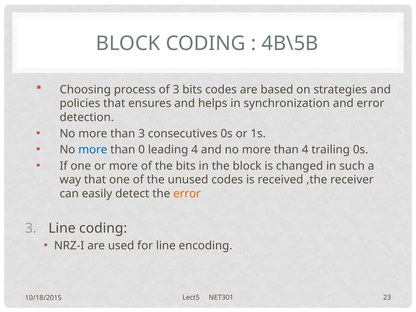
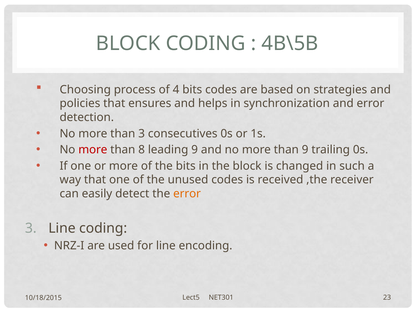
of 3: 3 -> 4 (176, 90)
more colour: blue -> red (93, 150)
0: 0 -> 8 (142, 150)
leading 4: 4 -> 9 (195, 150)
than 4: 4 -> 9 (305, 150)
